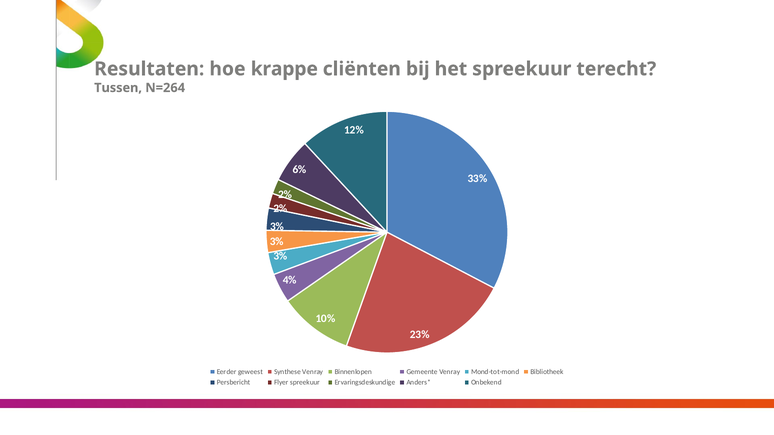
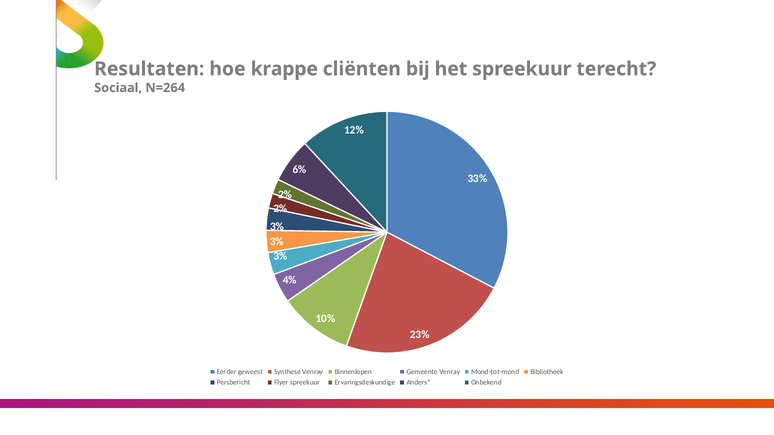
Tussen: Tussen -> Sociaal (118, 88)
